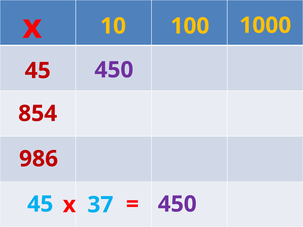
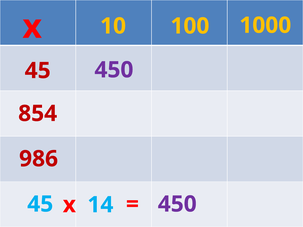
37: 37 -> 14 (100, 205)
